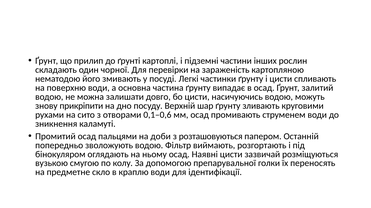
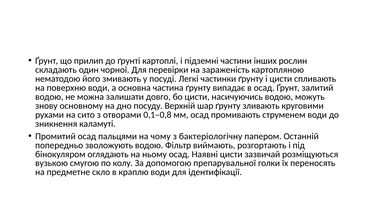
прикріпити: прикріпити -> основному (81, 106)
0,1–0,6: 0,1–0,6 -> 0,1–0,8 (157, 115)
доби: доби -> чому (161, 137)
розташовуються: розташовуються -> бактеріологічну (211, 137)
